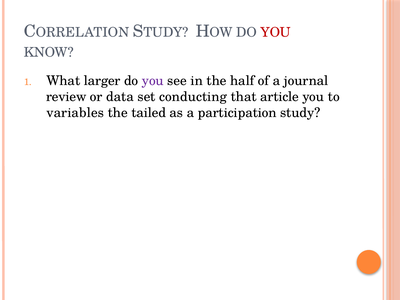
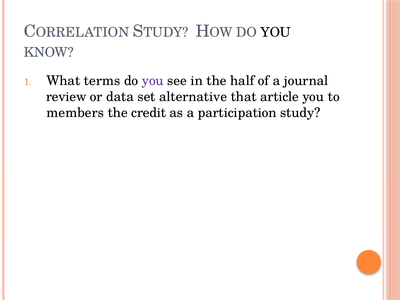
YOU colour: red -> black (276, 32)
larger: larger -> terms (102, 81)
conducting: conducting -> alternative (193, 97)
variables: variables -> members (75, 113)
tailed: tailed -> credit (149, 113)
